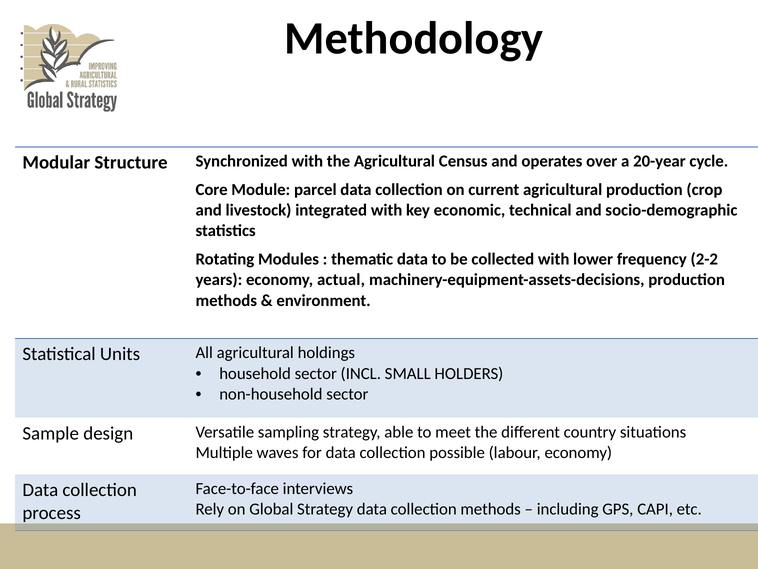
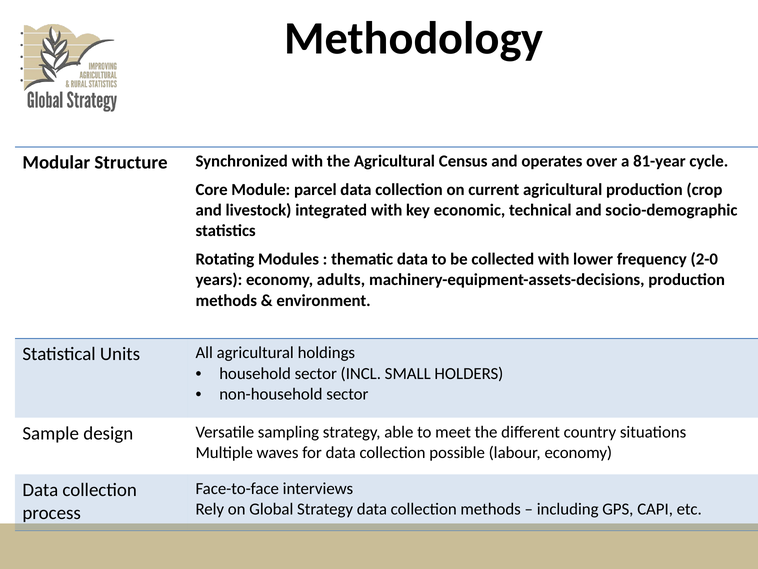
20-year: 20-year -> 81-year (659, 161)
2-2: 2-2 -> 2-0 (704, 259)
actual: actual -> adults (341, 280)
